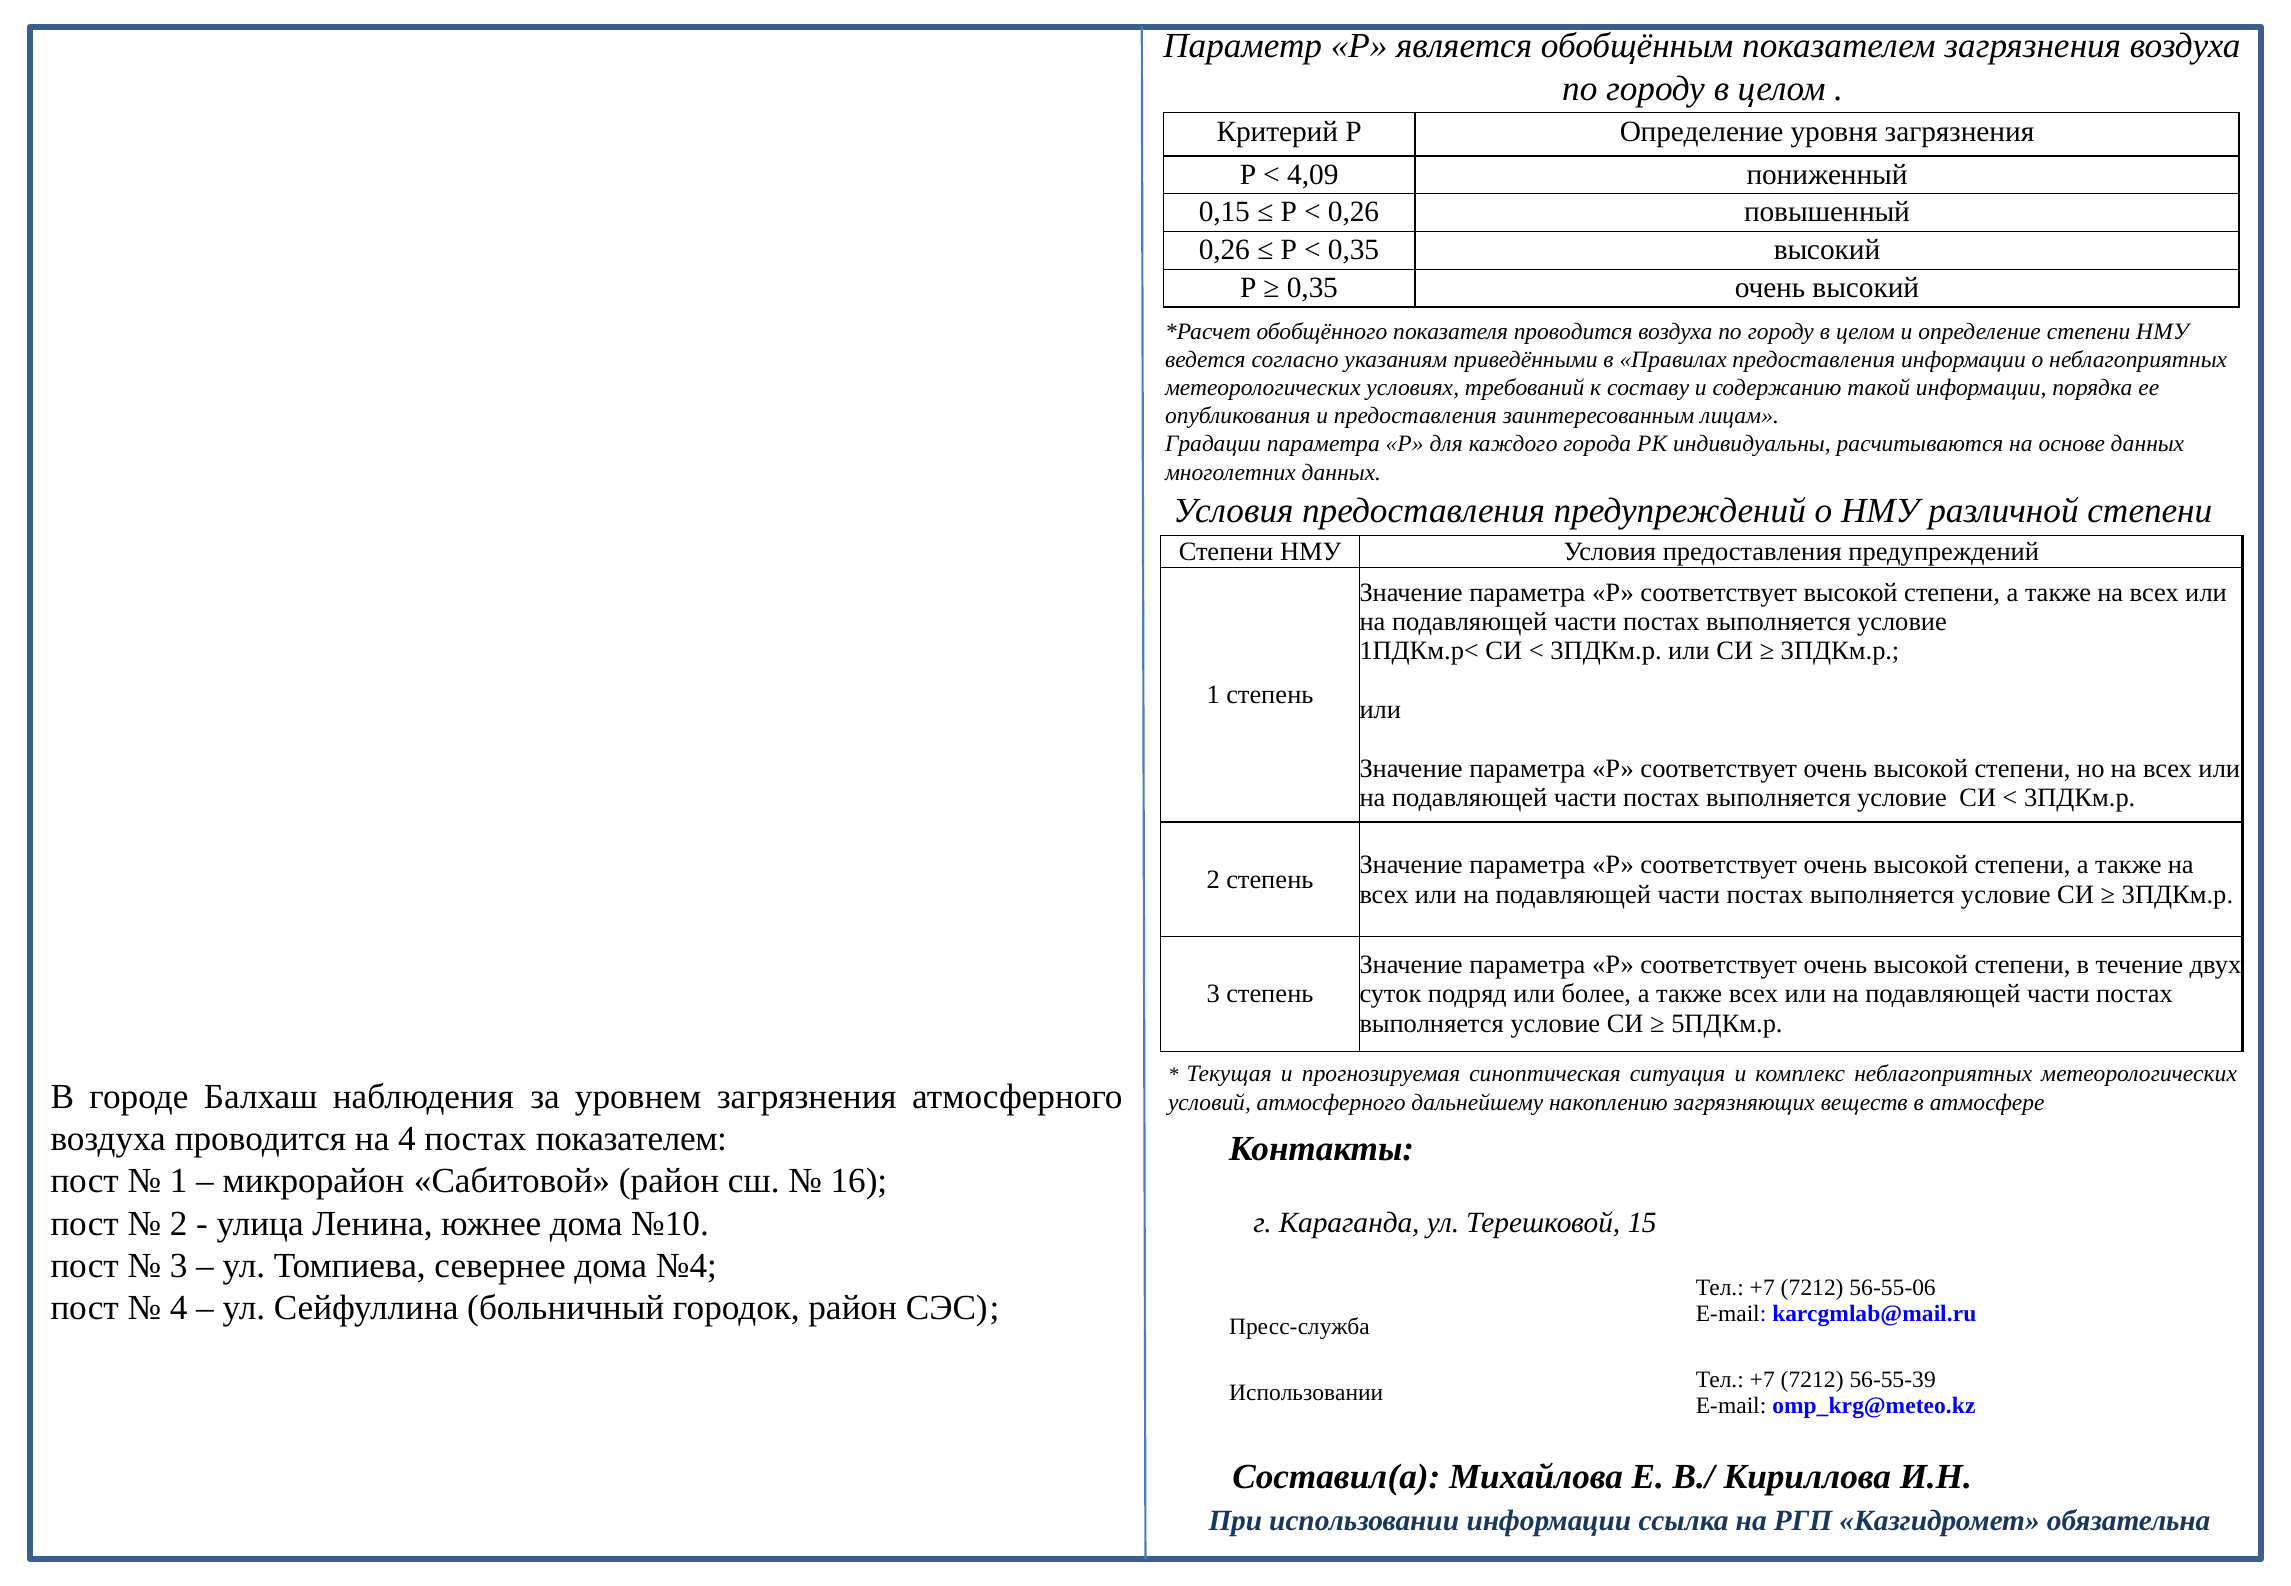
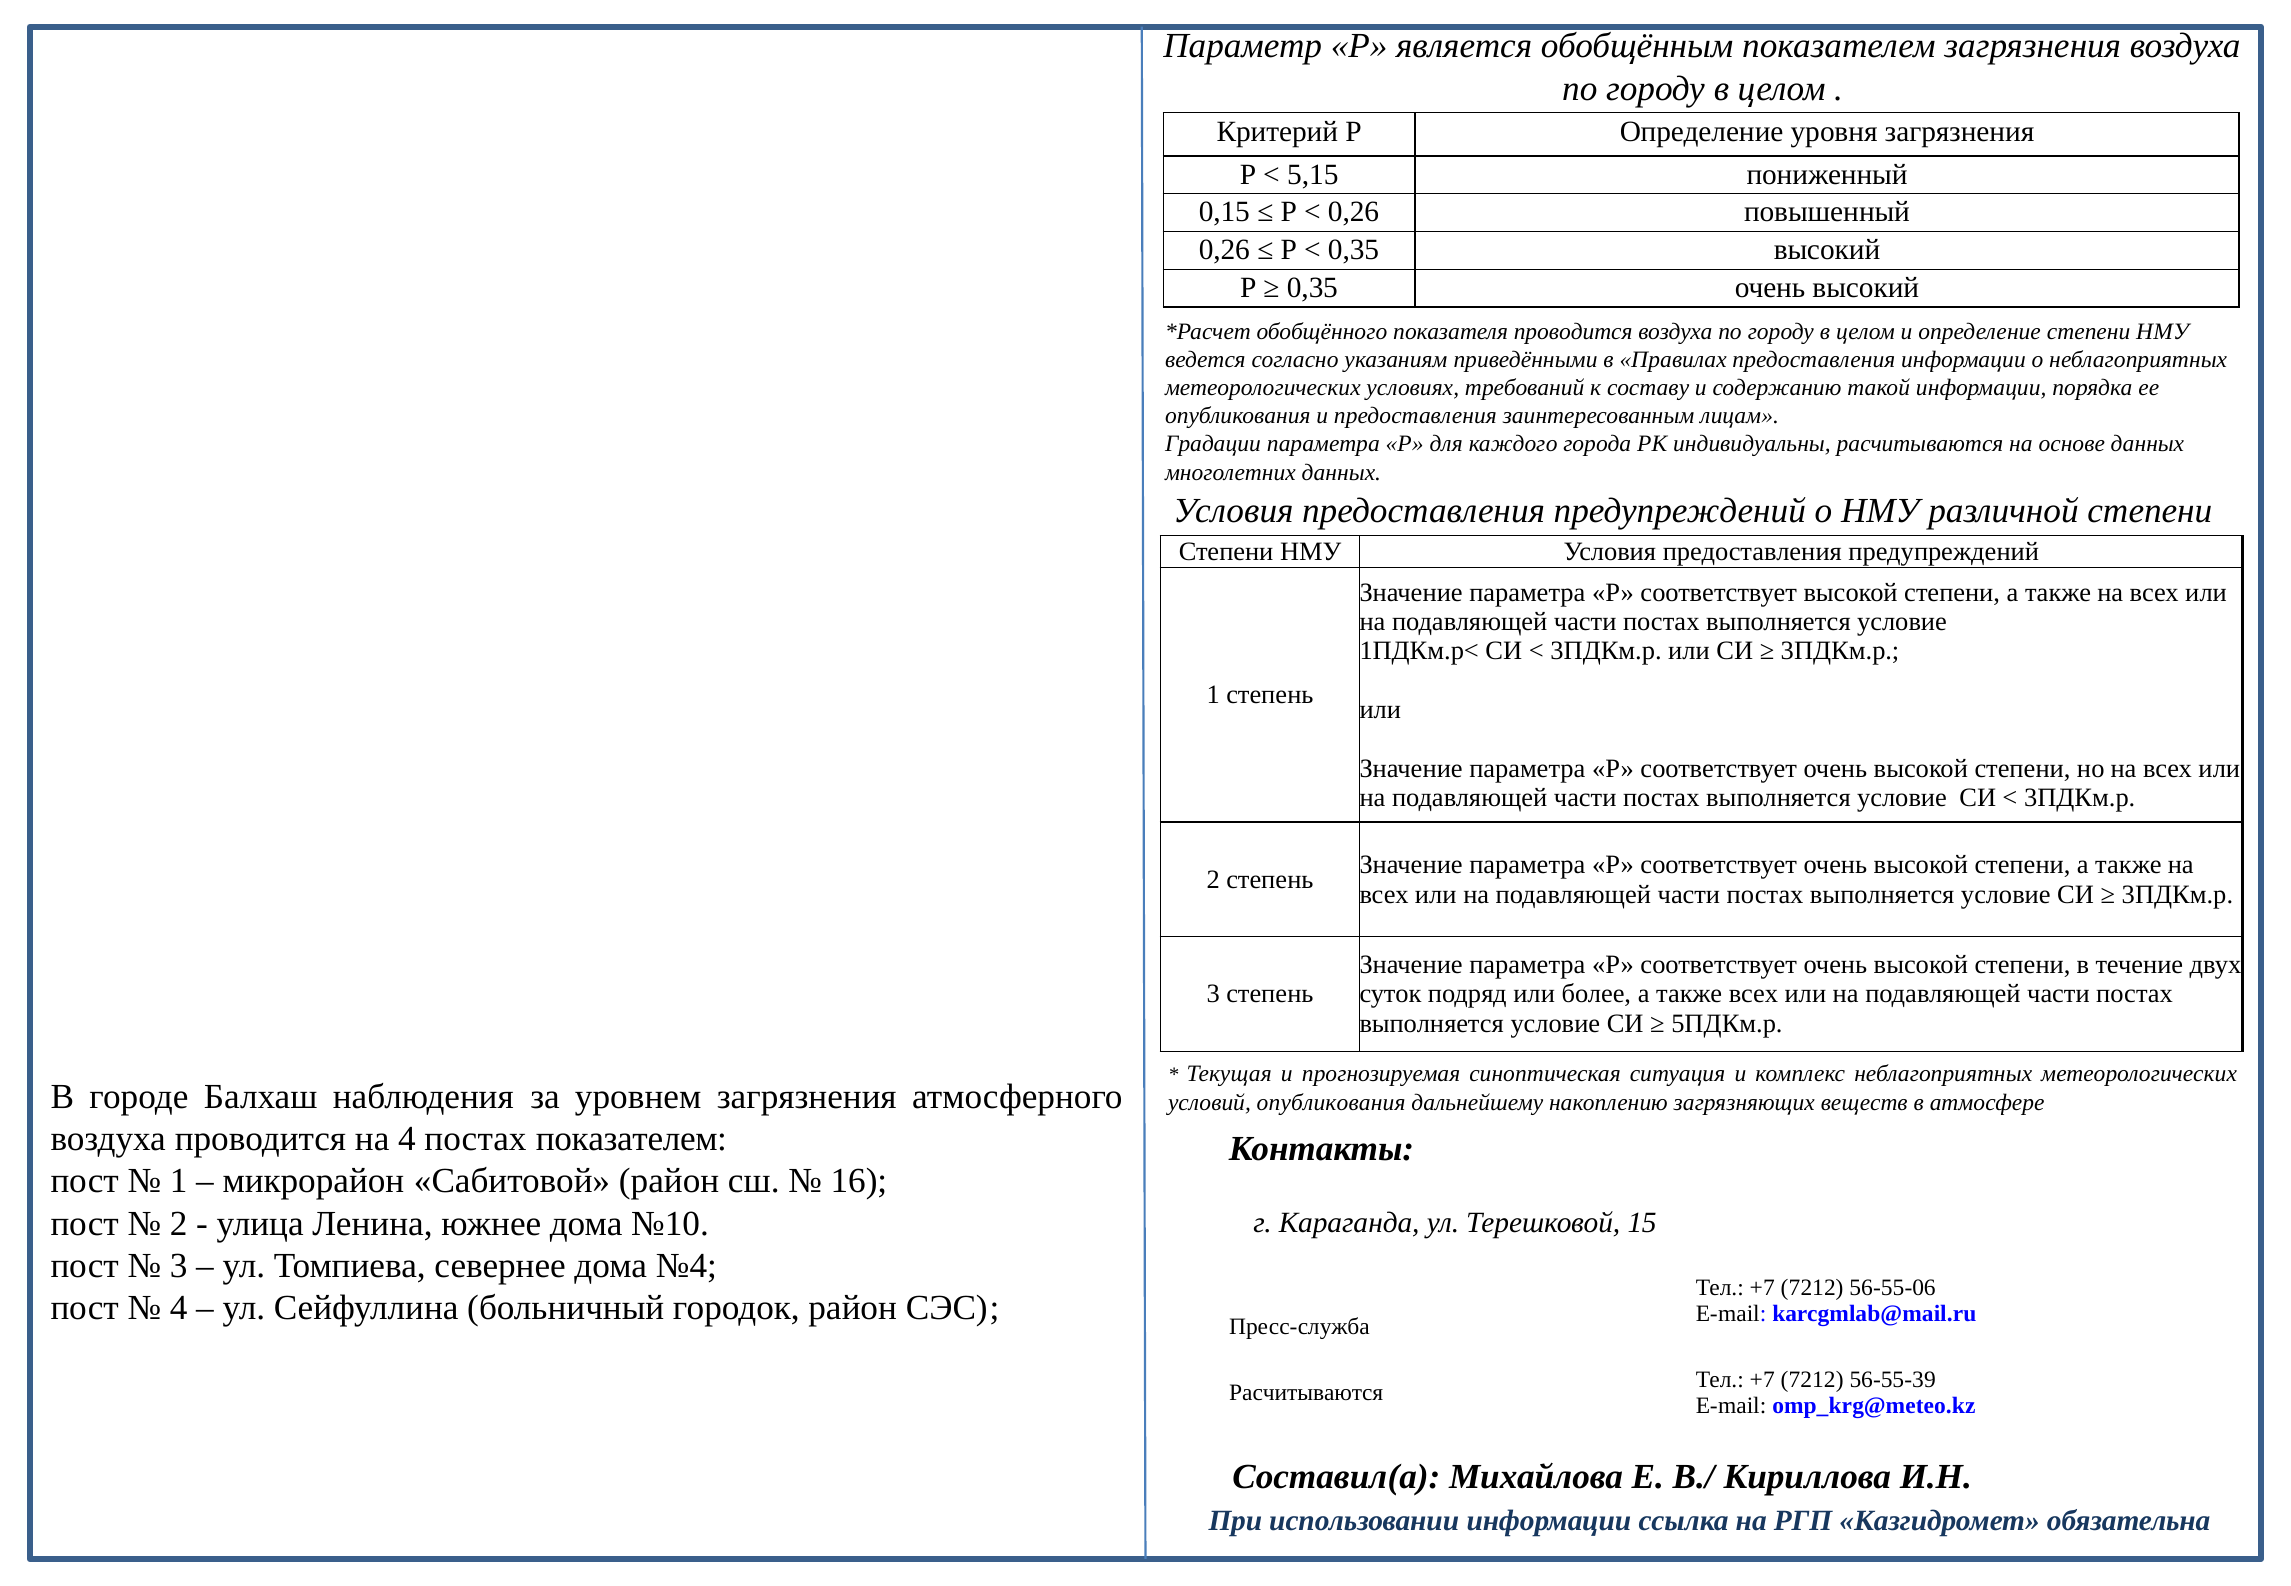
4,09: 4,09 -> 5,15 (1313, 174)
условий атмосферного: атмосферного -> опубликования (1331, 1102)
Использовании: Использовании -> Расчитываются (1306, 1393)
